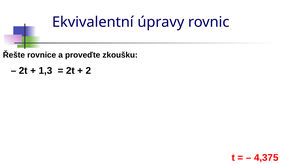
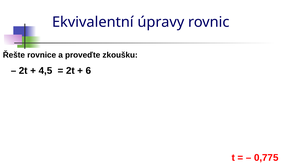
1,3: 1,3 -> 4,5 (45, 71)
2: 2 -> 6 (88, 71)
4,375: 4,375 -> 0,775 (266, 158)
